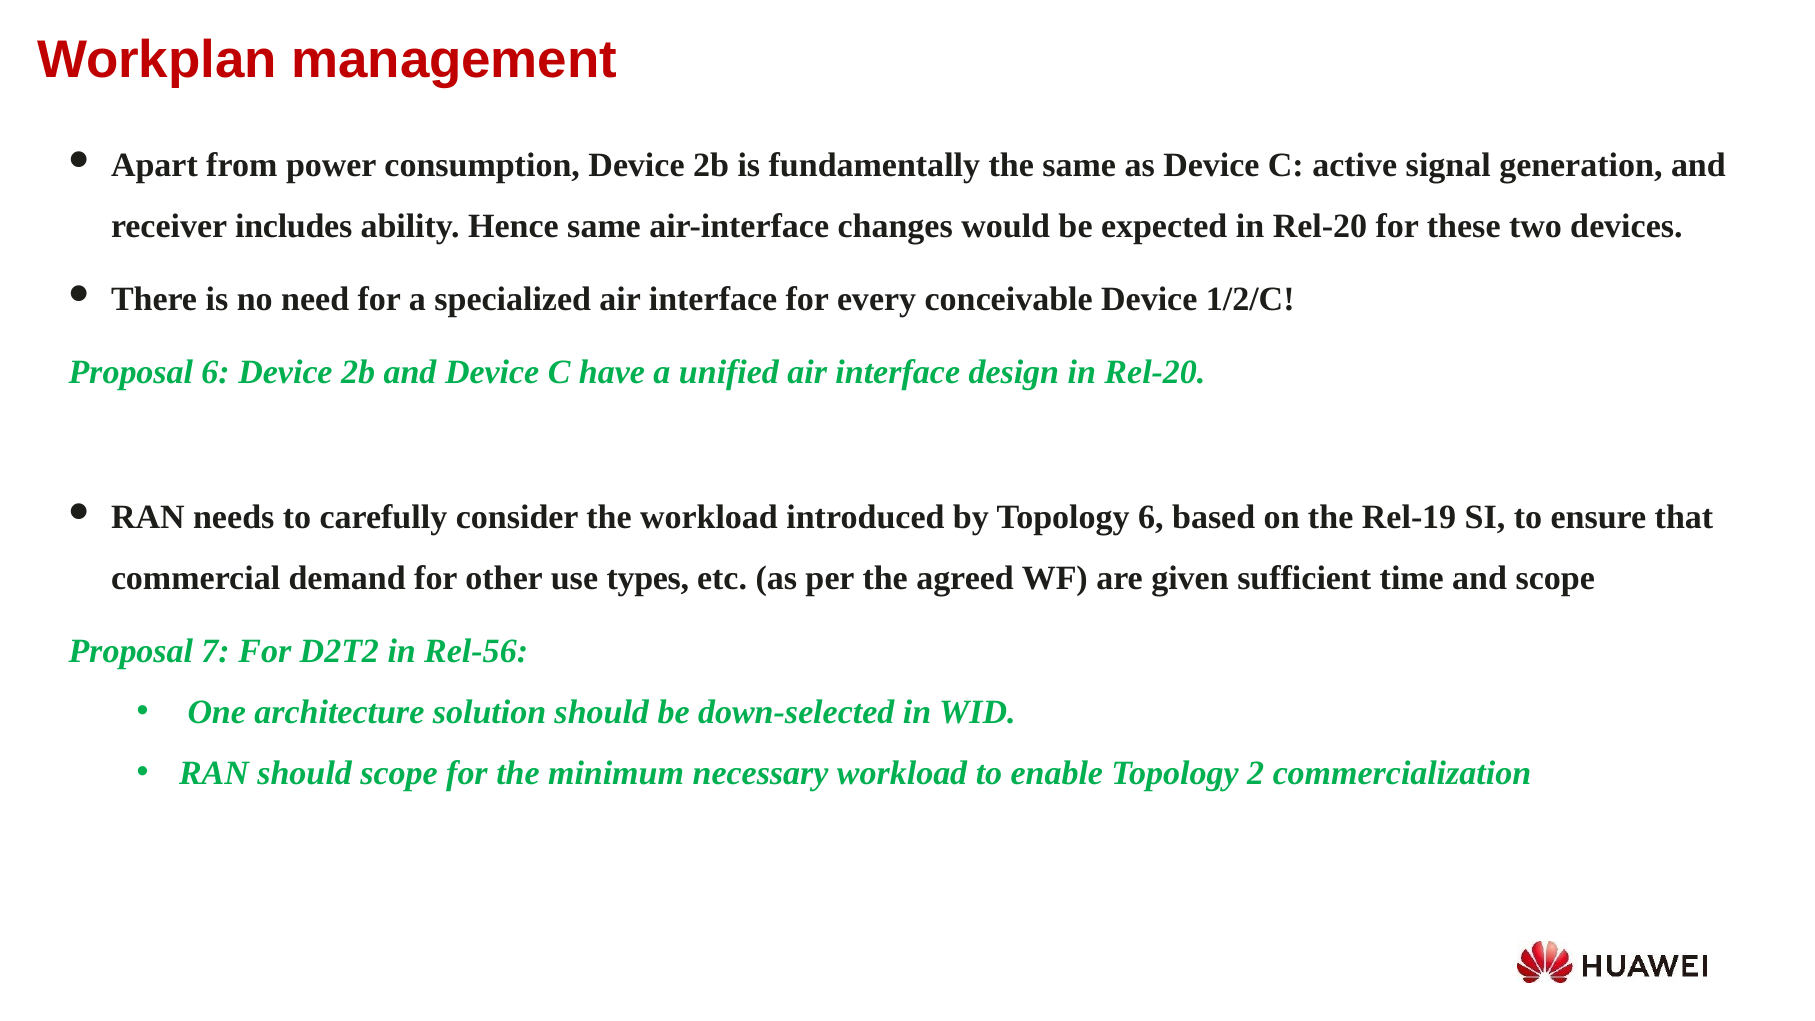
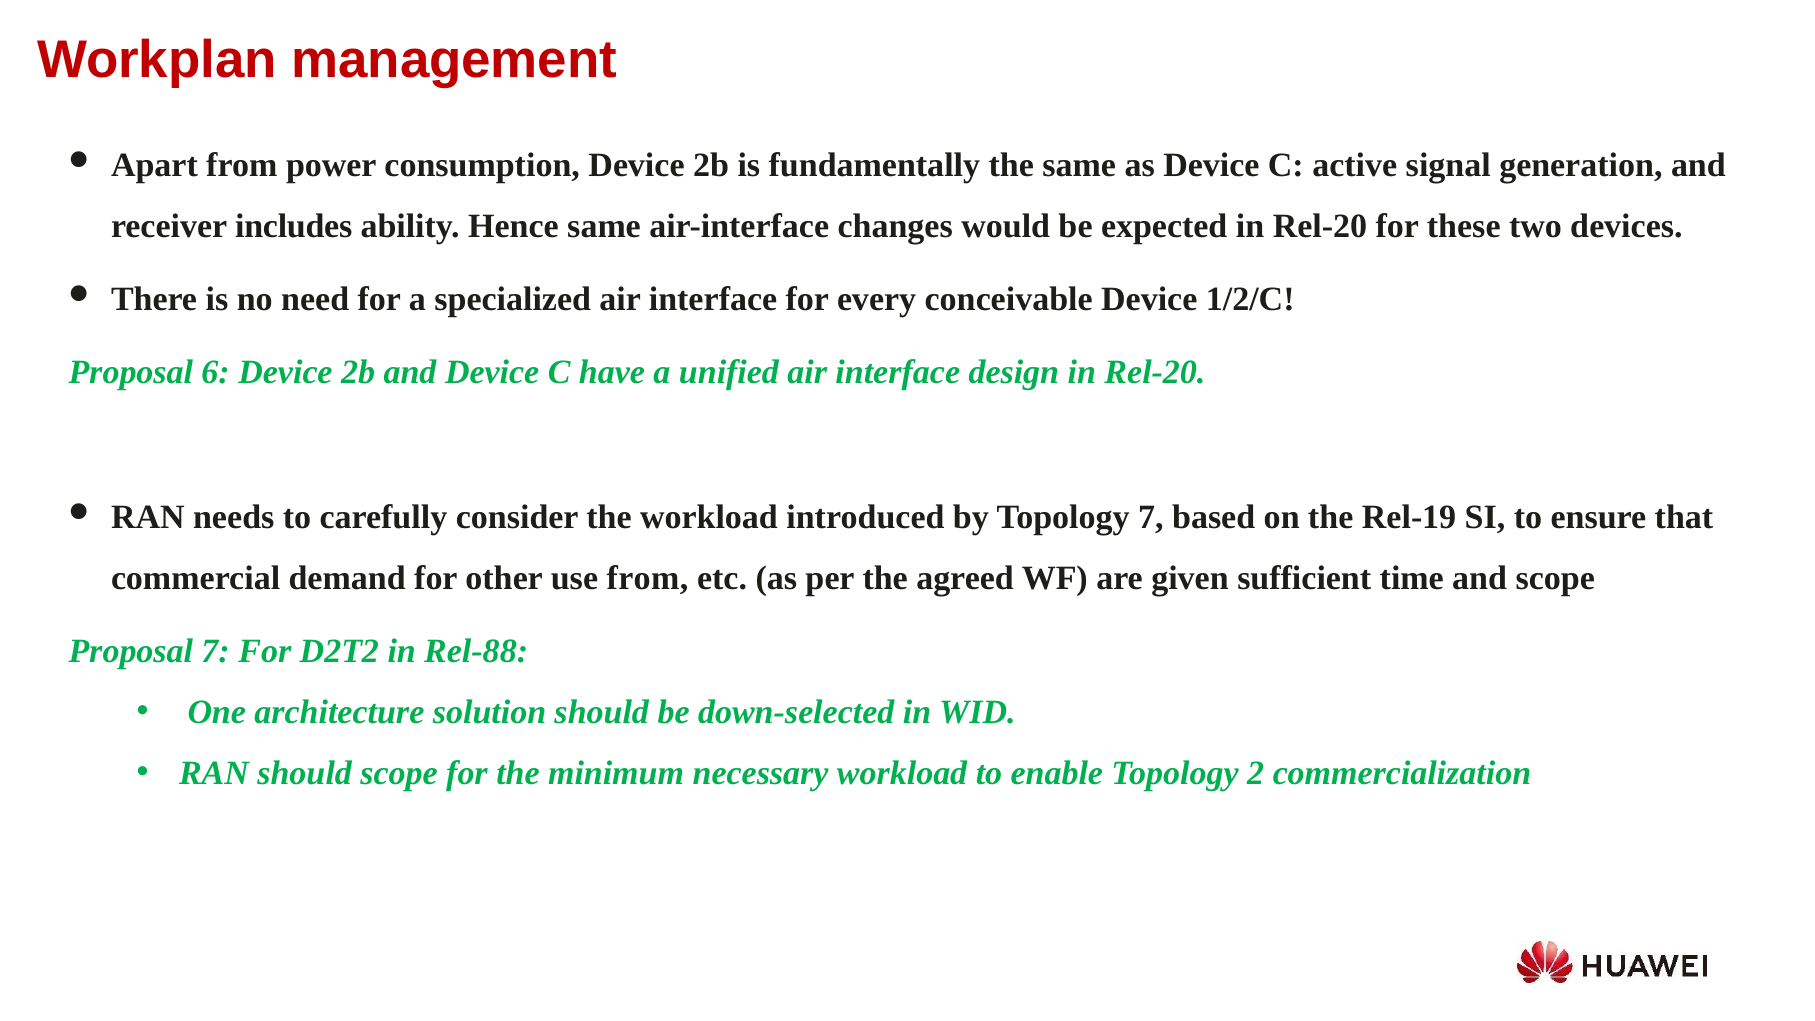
Topology 6: 6 -> 7 (1151, 517)
use types: types -> from (647, 578)
Rel-56: Rel-56 -> Rel-88 (476, 651)
